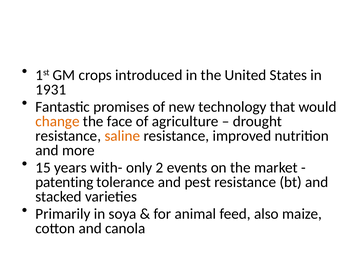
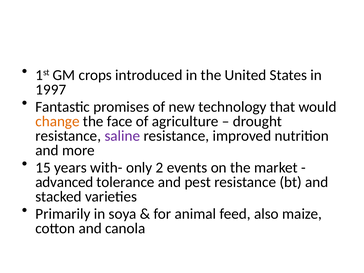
1931: 1931 -> 1997 (51, 90)
saline colour: orange -> purple (122, 136)
patenting: patenting -> advanced (64, 182)
